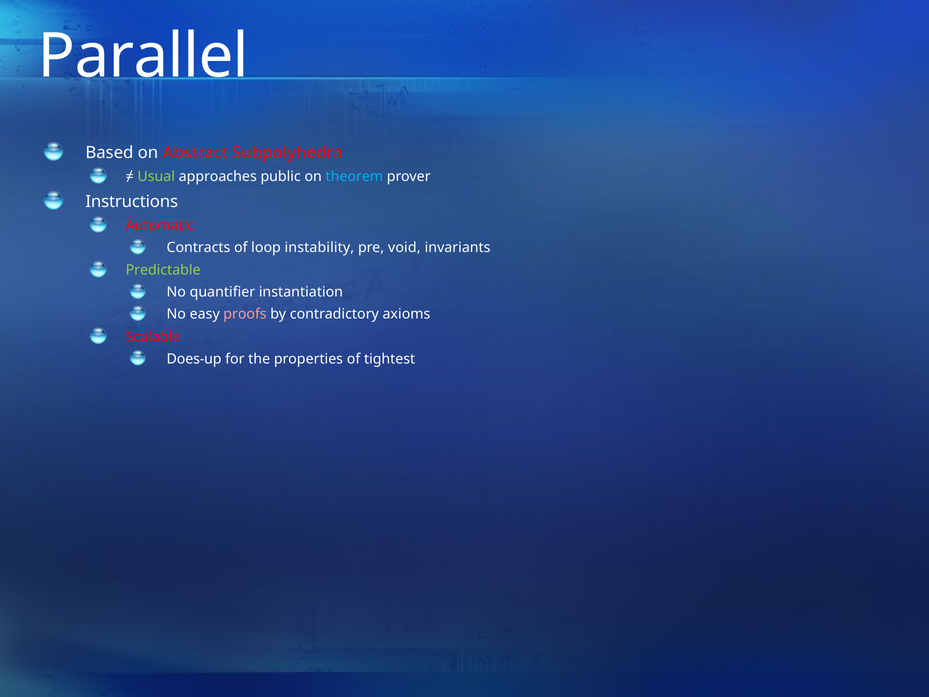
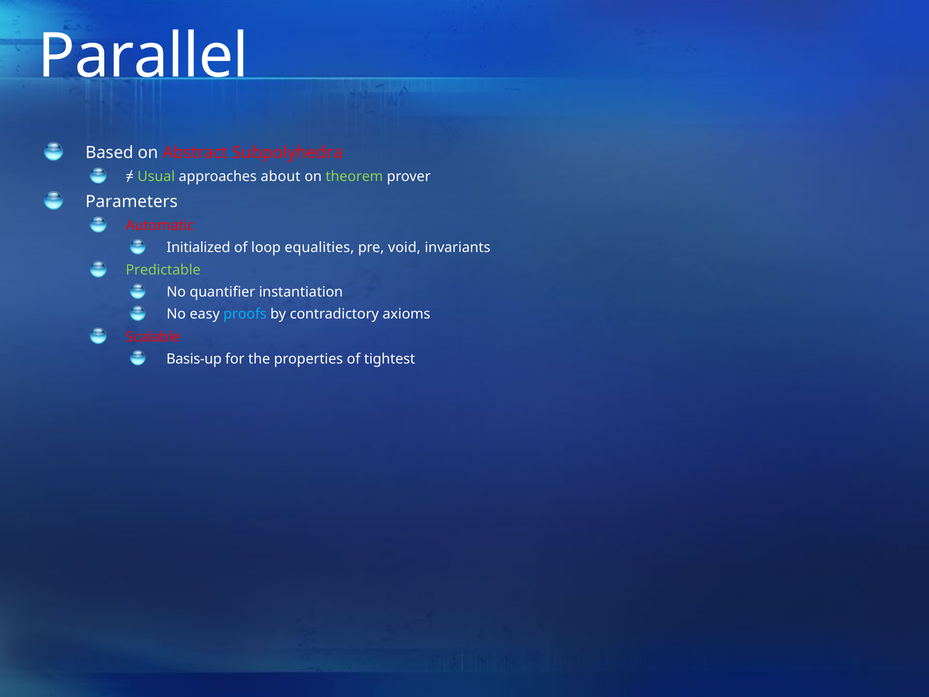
public: public -> about (281, 177)
theorem colour: light blue -> light green (354, 177)
Instructions: Instructions -> Parameters (132, 202)
Contracts: Contracts -> Initialized (198, 248)
instability: instability -> equalities (319, 248)
proofs colour: pink -> light blue (245, 314)
Does-up: Does-up -> Basis-up (194, 359)
